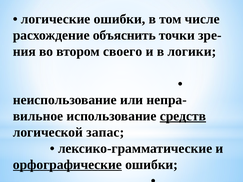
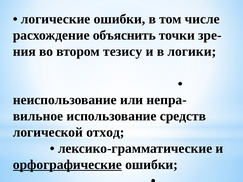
своего: своего -> тезису (123, 51)
средств underline: present -> none (183, 116)
запас: запас -> отход (105, 132)
